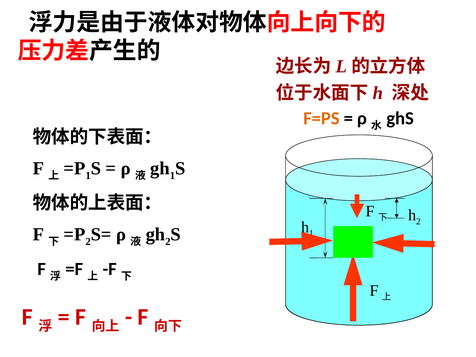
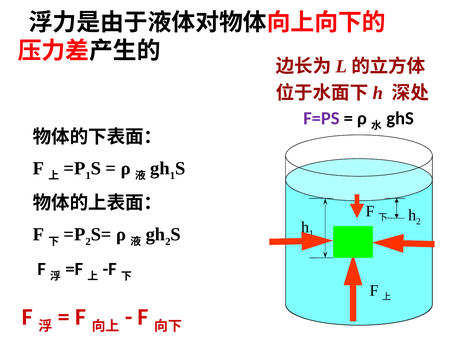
F=PS colour: orange -> purple (321, 118)
